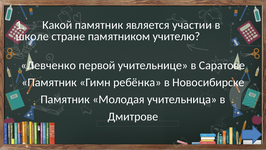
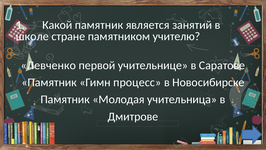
участии: участии -> занятий (192, 25)
ребёнка: ребёнка -> процесс (137, 82)
